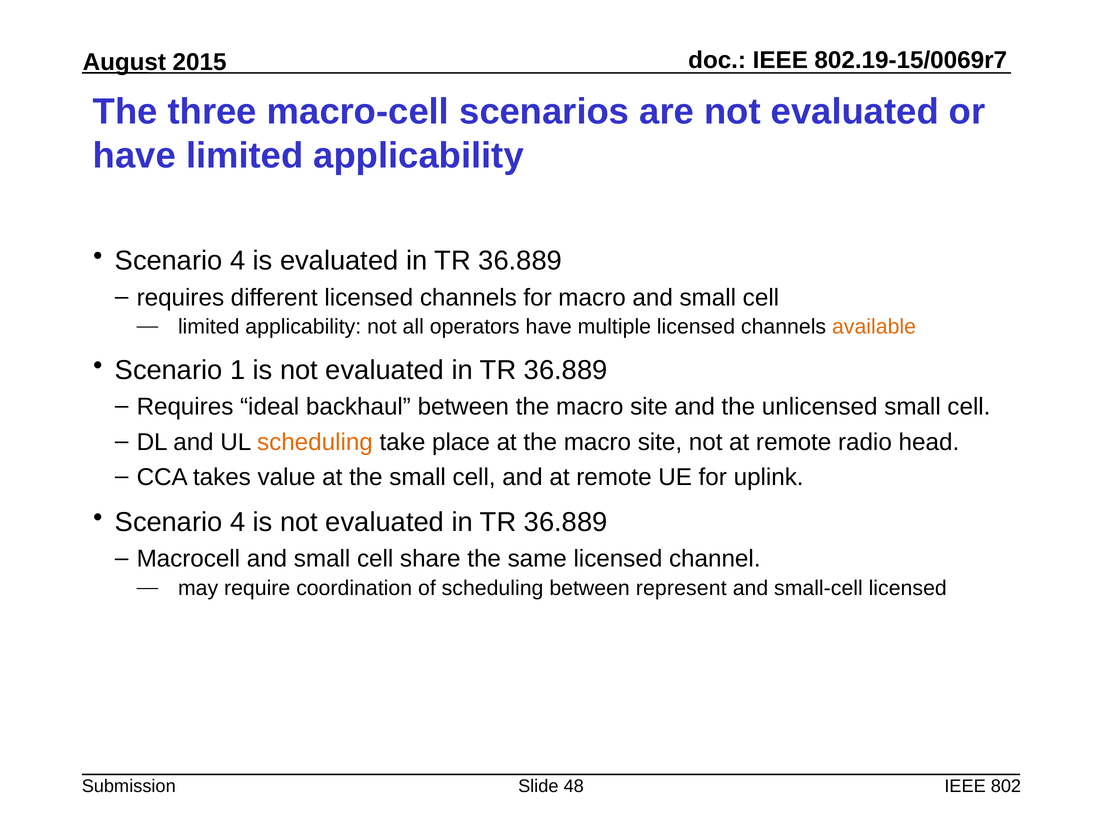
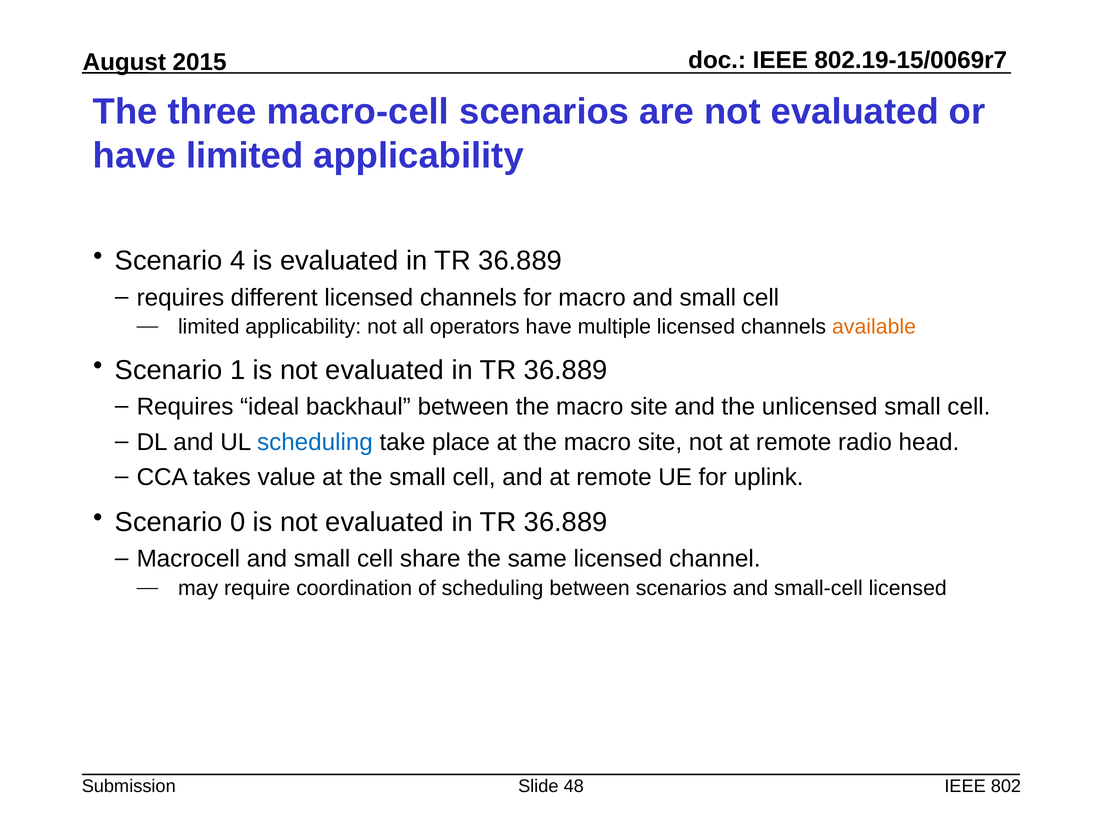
scheduling colour: orange -> blue (315, 442)
4: 4 -> 0 (238, 522)
between represent: represent -> scenarios (681, 588)
